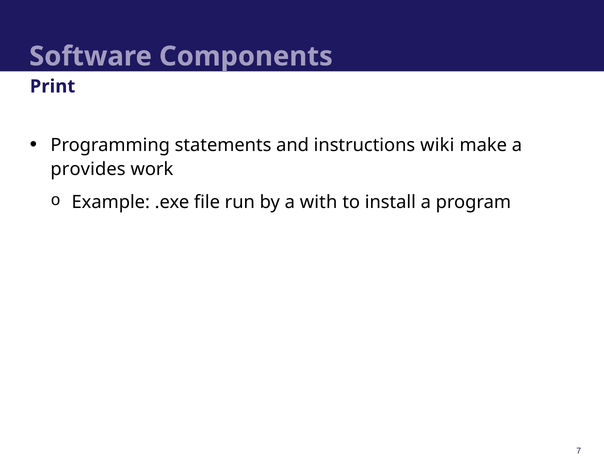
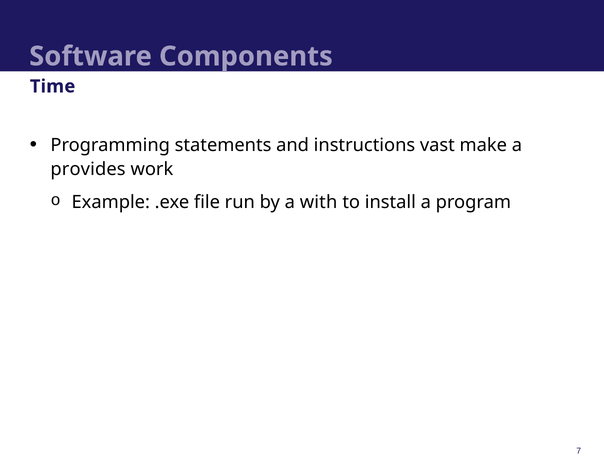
Print: Print -> Time (53, 86)
wiki: wiki -> vast (437, 145)
